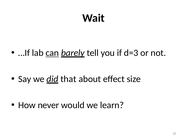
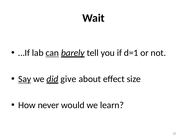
d=3: d=3 -> d=1 (131, 53)
Say underline: none -> present (25, 79)
that: that -> give (68, 79)
